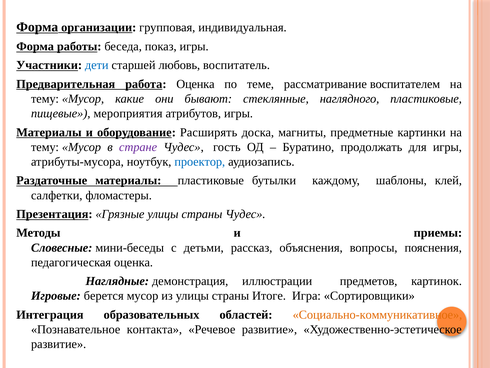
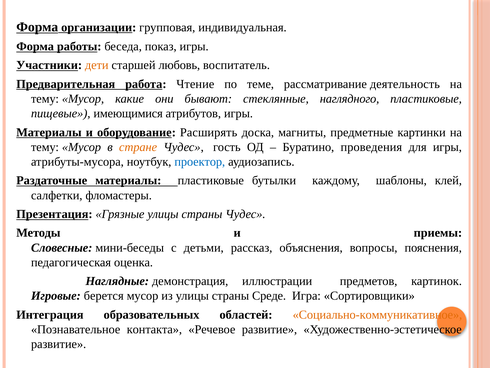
дети colour: blue -> orange (97, 65)
работа Оценка: Оценка -> Чтение (195, 84)
воспитателем: воспитателем -> деятельность (405, 84)
мероприятия: мероприятия -> имеющимися (128, 113)
стране colour: purple -> orange (138, 147)
продолжать: продолжать -> проведения (371, 147)
Итоге: Итоге -> Среде (269, 295)
